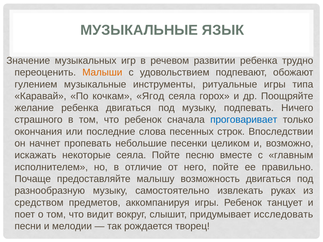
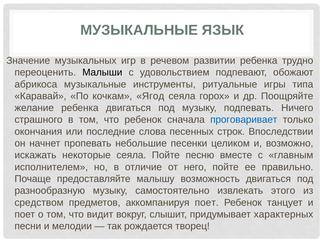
Малыши colour: orange -> black (102, 73)
гулением: гулением -> абрикоса (36, 84)
руках: руках -> этого (283, 191)
аккомпанируя игры: игры -> поет (207, 203)
исследовать: исследовать -> характерных (284, 215)
